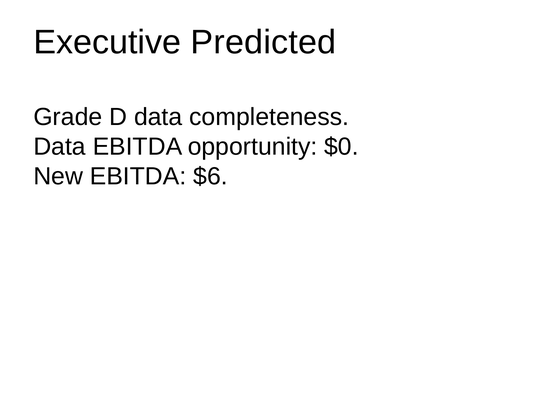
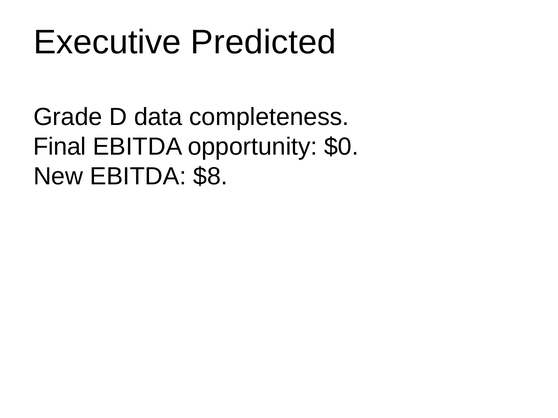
Data: Data -> Final (60, 147)
$6: $6 -> $8 (211, 177)
